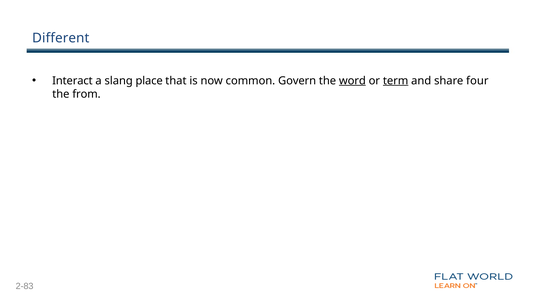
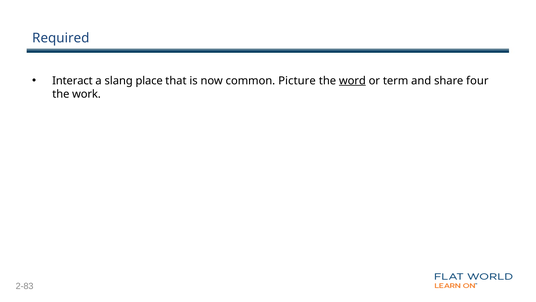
Different: Different -> Required (61, 38)
Govern: Govern -> Picture (297, 81)
term underline: present -> none (396, 81)
from: from -> work (86, 94)
